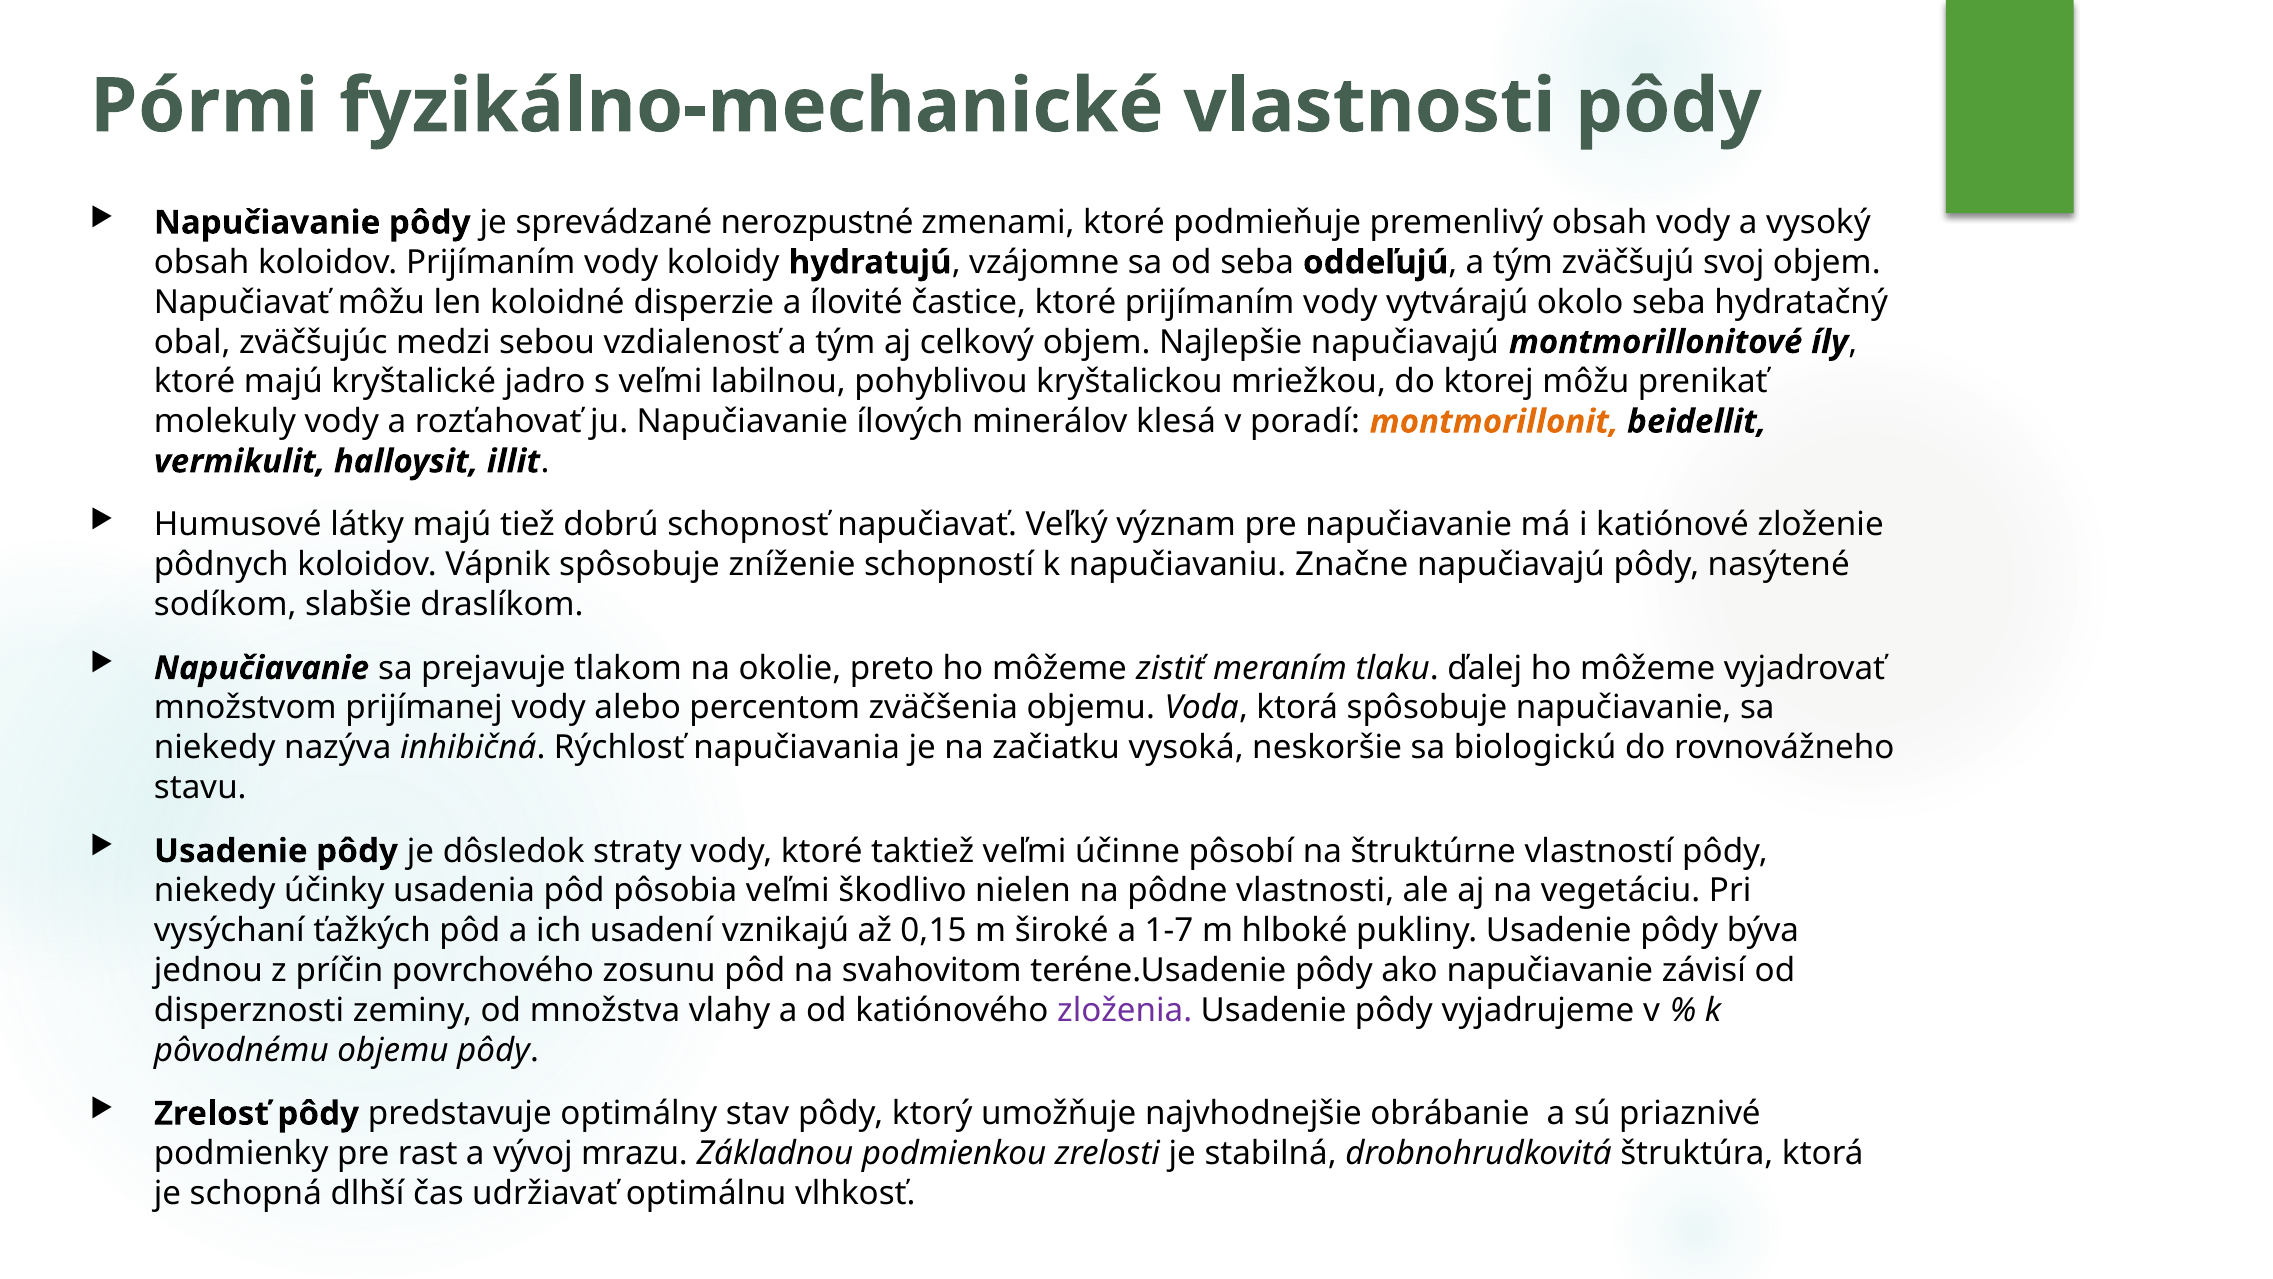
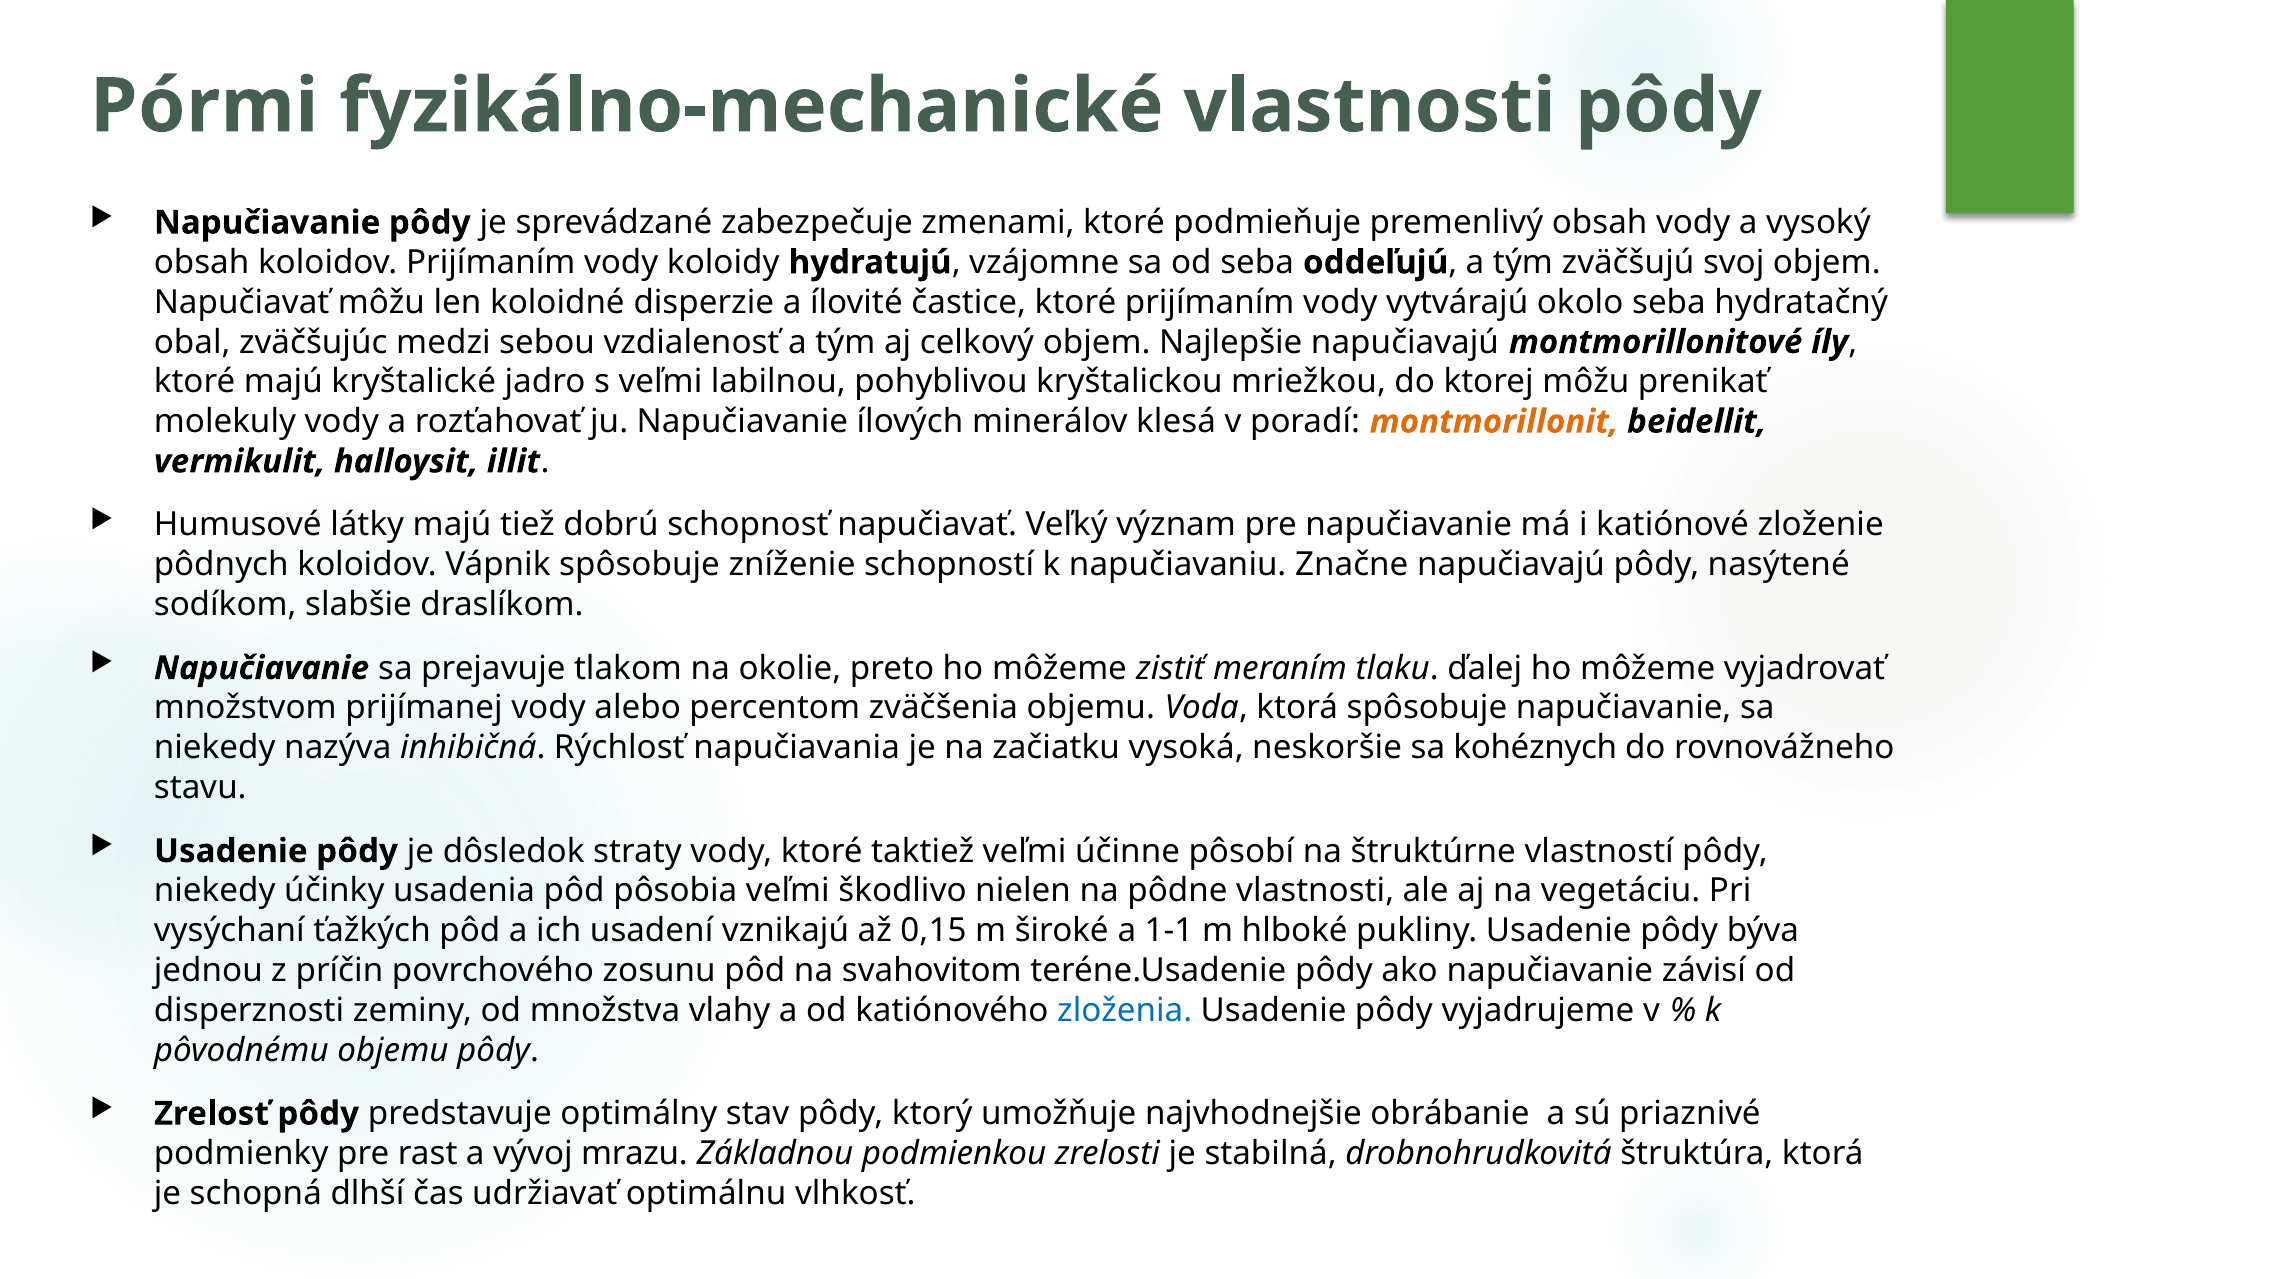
nerozpustné: nerozpustné -> zabezpečuje (817, 223)
biologickú: biologickú -> kohéznych (1535, 748)
1-7: 1-7 -> 1-1 (1169, 930)
zloženia colour: purple -> blue (1125, 1010)
